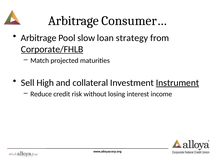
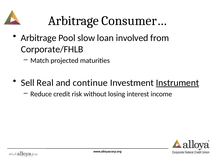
strategy: strategy -> involved (132, 38)
Corporate/FHLB underline: present -> none (52, 49)
High: High -> Real (45, 83)
collateral: collateral -> continue (90, 83)
